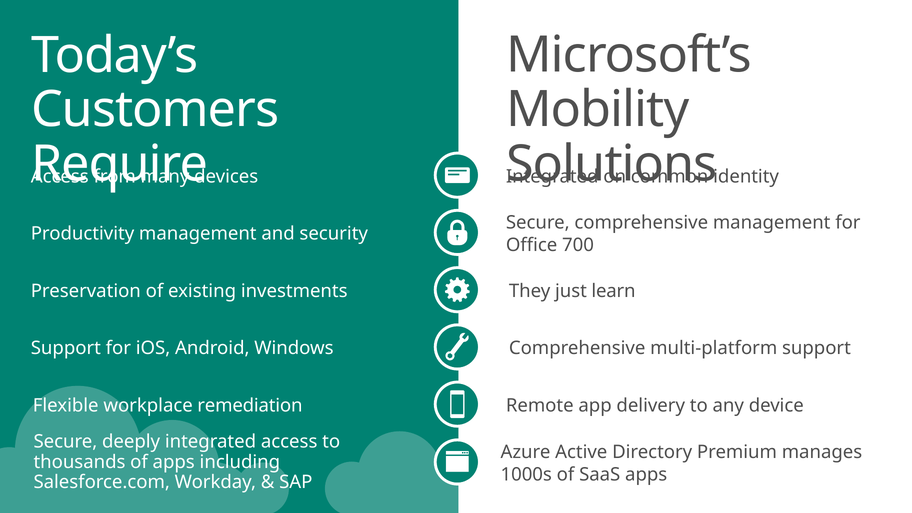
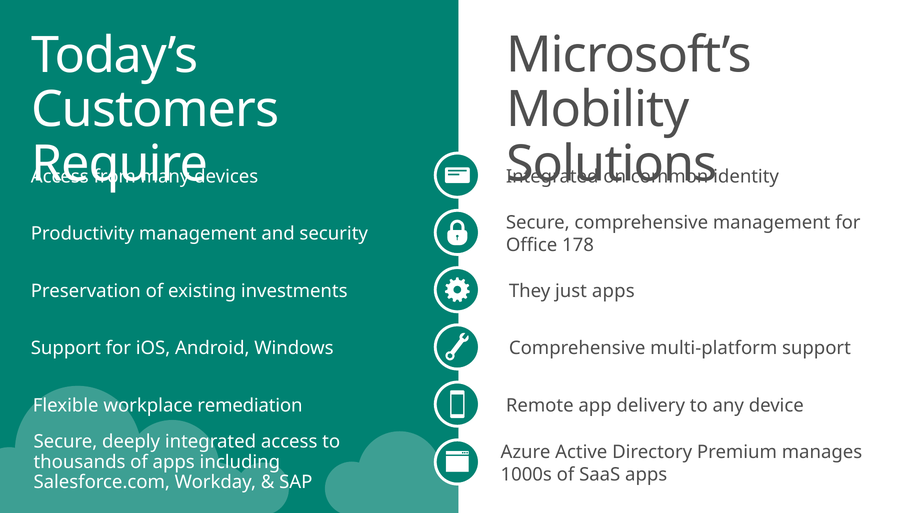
700: 700 -> 178 (578, 245)
just learn: learn -> apps (613, 291)
